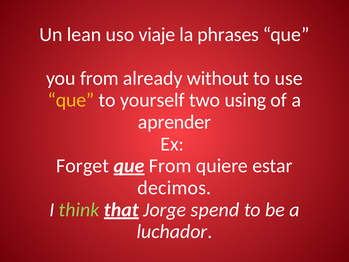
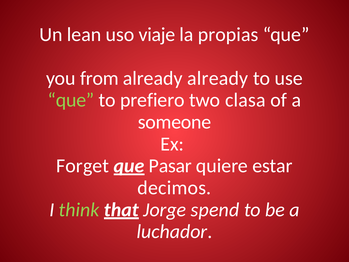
phrases: phrases -> propias (228, 34)
already without: without -> already (218, 78)
que colour: yellow -> light green (71, 100)
yourself: yourself -> prefiero (152, 100)
using: using -> clasa (245, 100)
aprender: aprender -> someone (175, 122)
From: From -> Pasar (170, 166)
